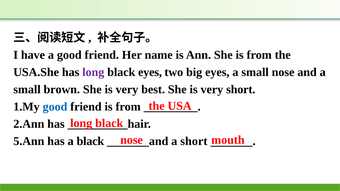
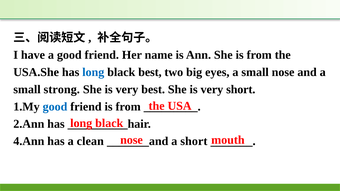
long colour: purple -> blue (93, 72)
black eyes: eyes -> best (150, 72)
brown: brown -> strong (62, 90)
5.Ann: 5.Ann -> 4.Ann (29, 141)
a black: black -> clean (90, 141)
